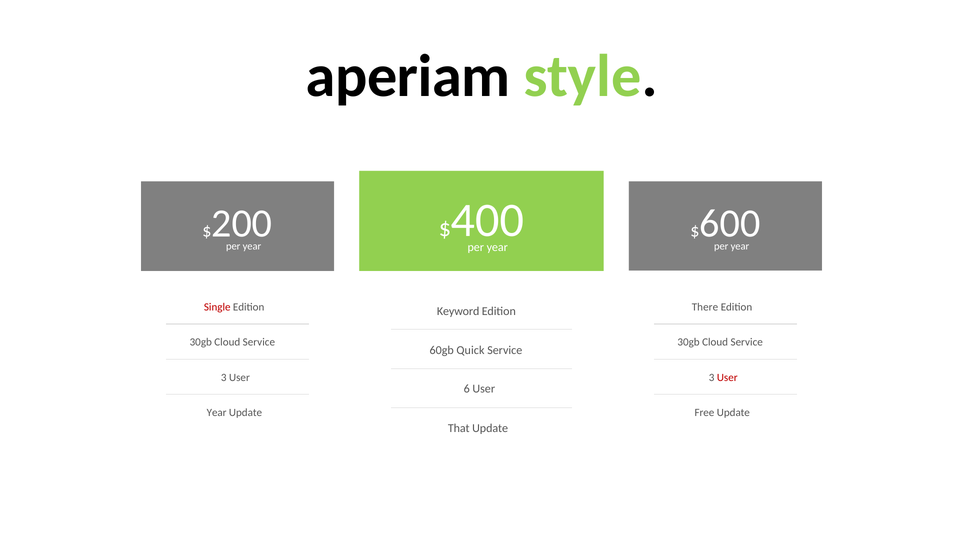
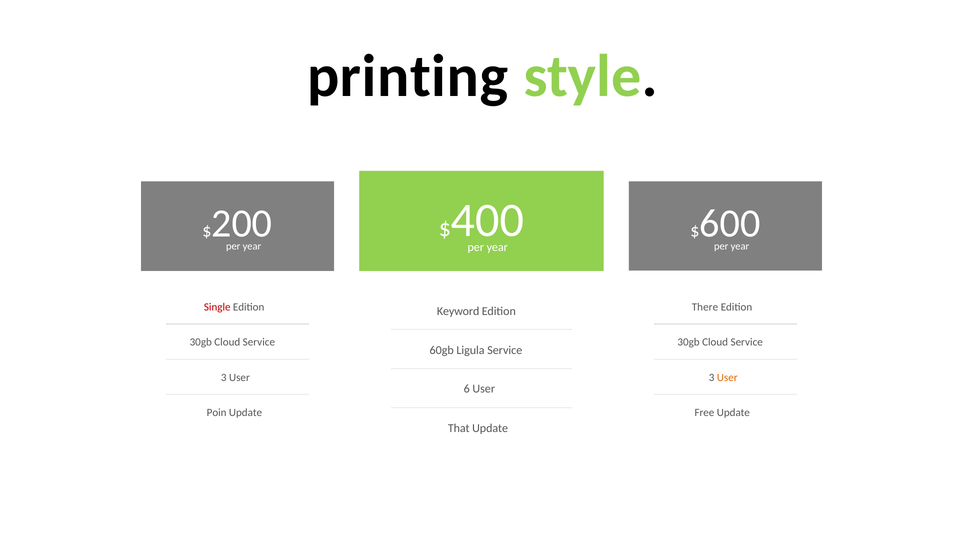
aperiam: aperiam -> printing (408, 76)
Quick: Quick -> Ligula (471, 350)
User colour: red -> orange (727, 377)
Year: Year -> Poin (217, 412)
